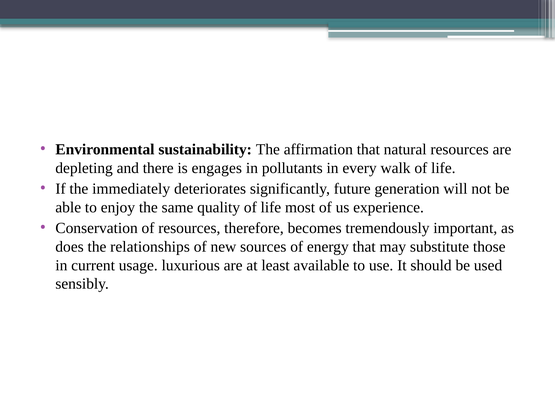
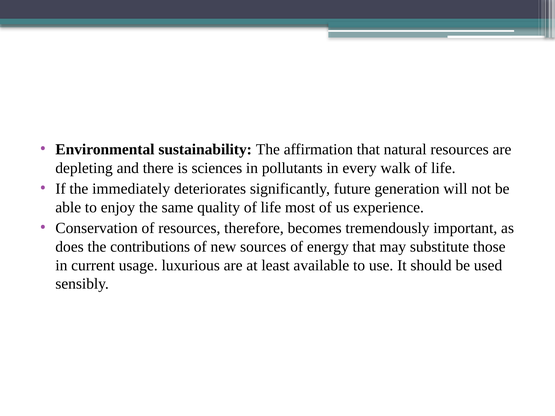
engages: engages -> sciences (217, 168)
relationships: relationships -> contributions (150, 247)
